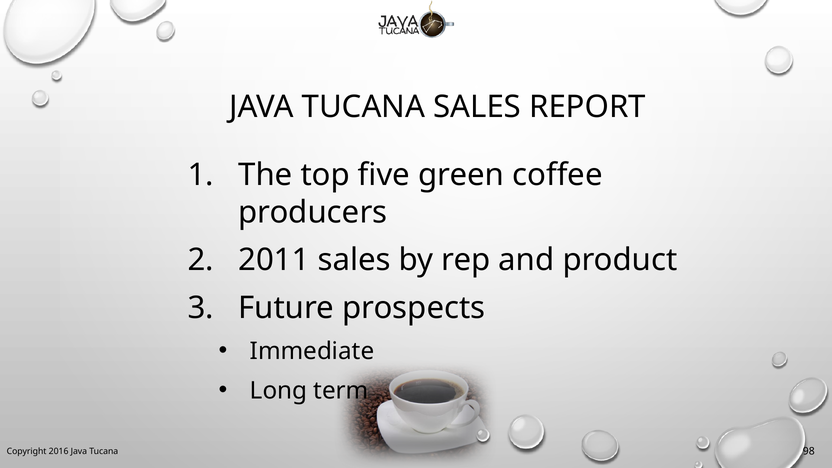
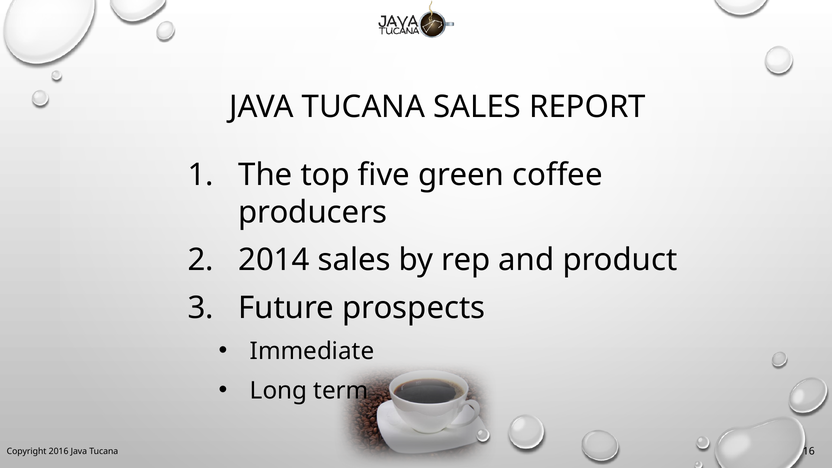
2011: 2011 -> 2014 (274, 260)
98: 98 -> 16 (809, 451)
